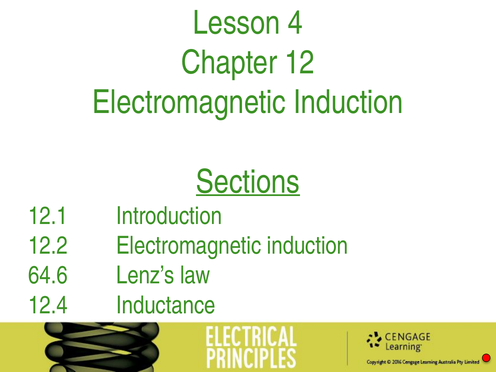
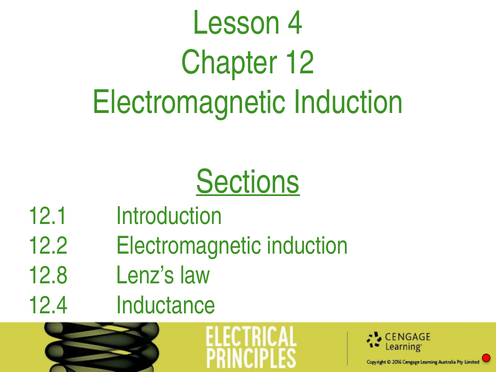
64.6: 64.6 -> 12.8 (48, 275)
